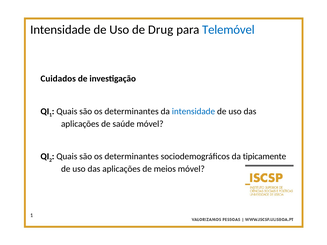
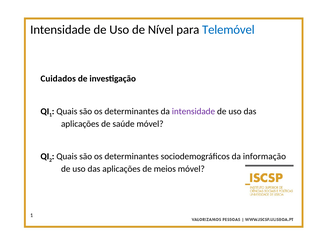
Drug: Drug -> Nível (161, 30)
intensidade colour: blue -> purple (193, 112)
tipicamente: tipicamente -> informação (264, 157)
